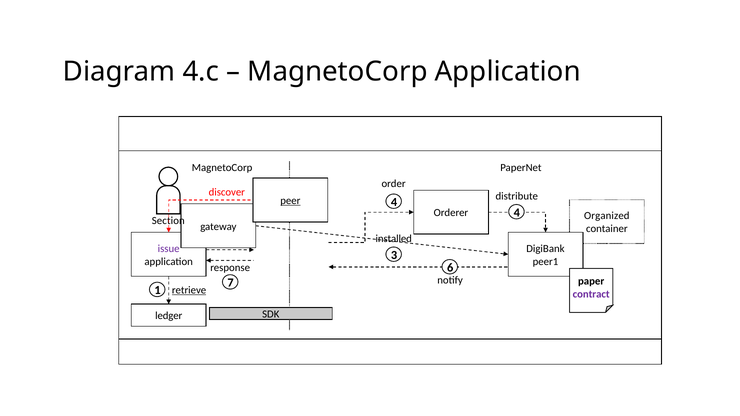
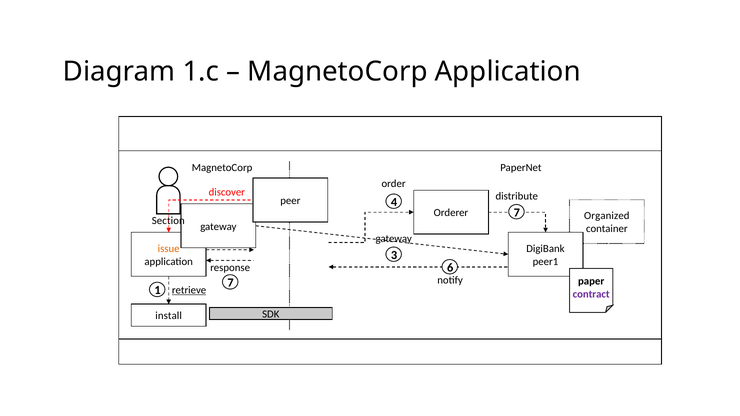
4.c: 4.c -> 1.c (201, 71)
peer underline: present -> none (290, 201)
Orderer 4: 4 -> 7 (517, 213)
installed: installed -> gateway (394, 239)
issue colour: purple -> orange (169, 249)
ledger: ledger -> install (169, 316)
